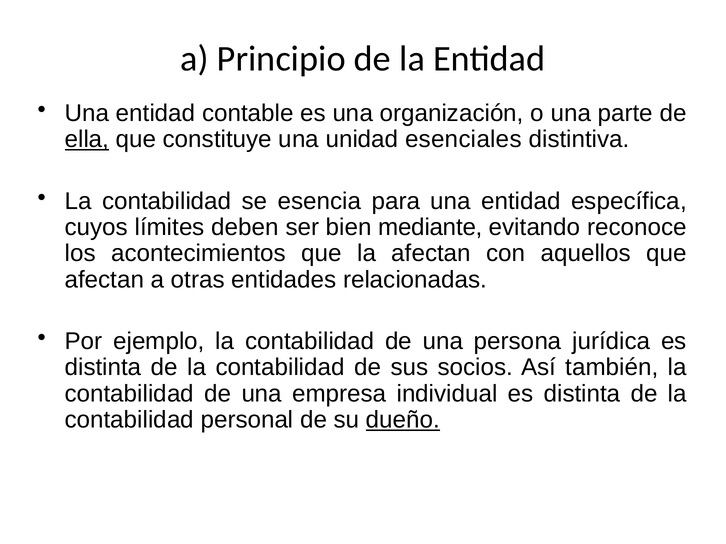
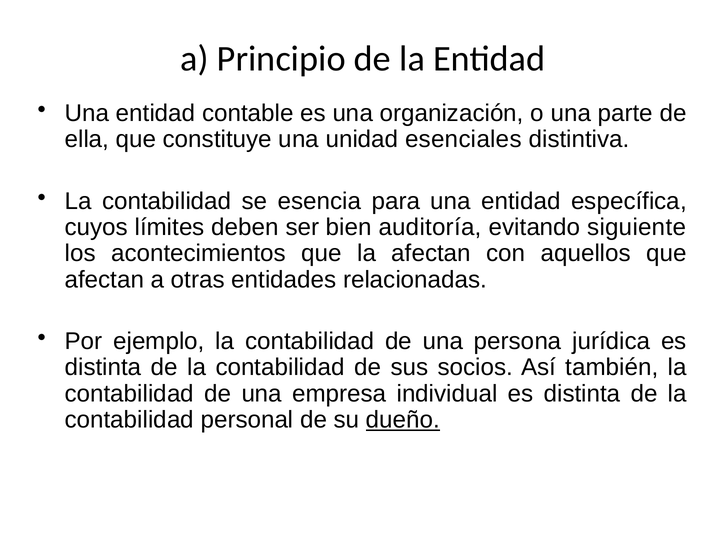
ella underline: present -> none (87, 139)
mediante: mediante -> auditoría (430, 228)
reconoce: reconoce -> siguiente (637, 228)
